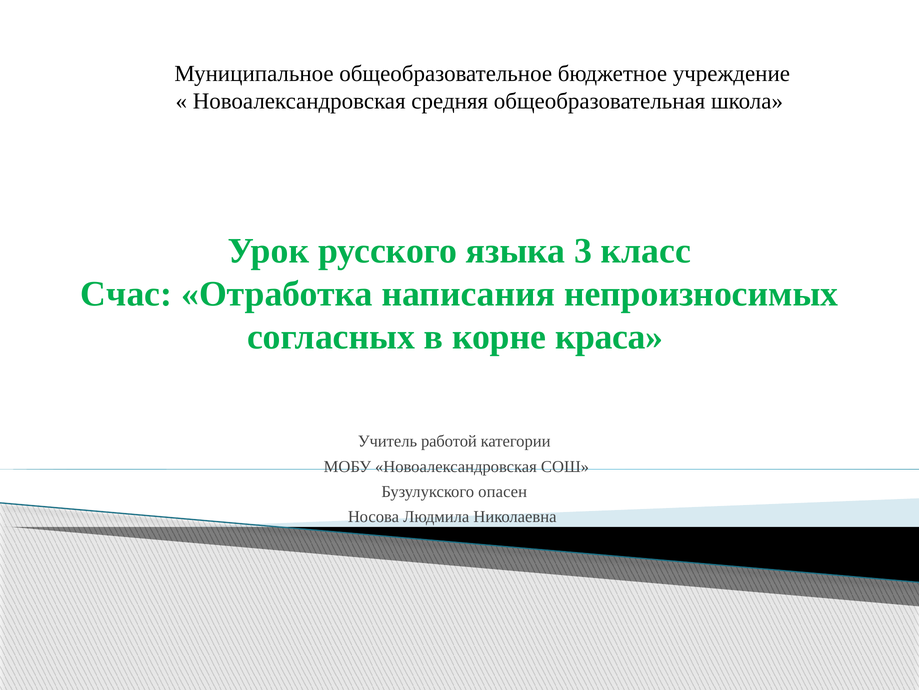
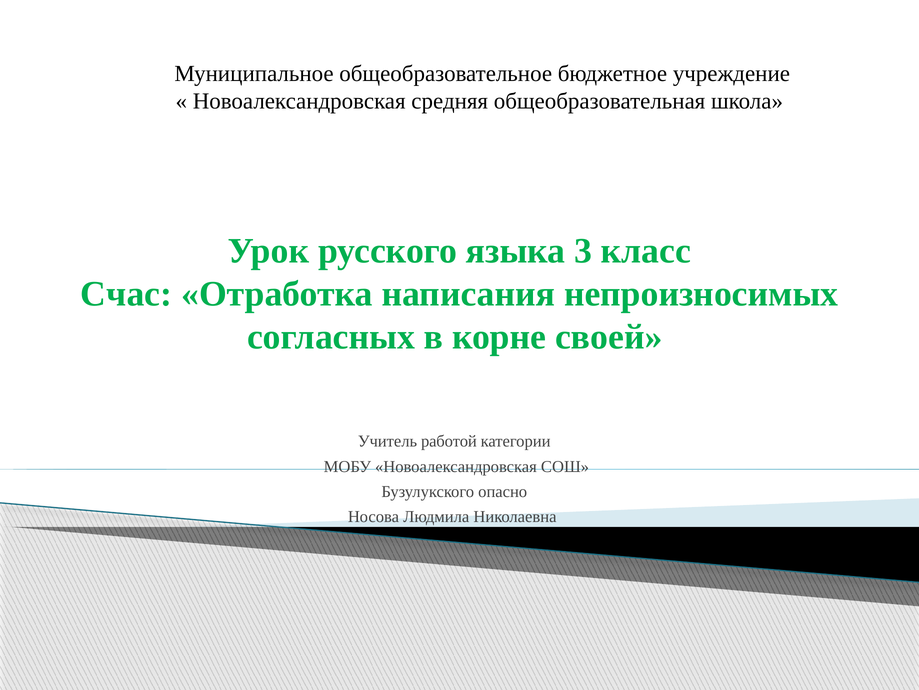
краса: краса -> своей (609, 337)
опасен: опасен -> опасно (503, 491)
